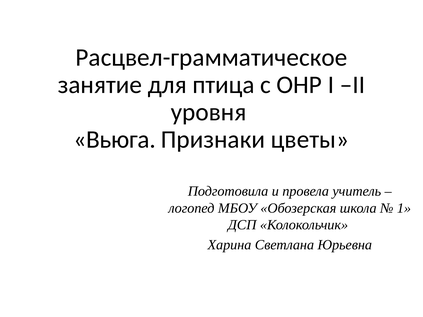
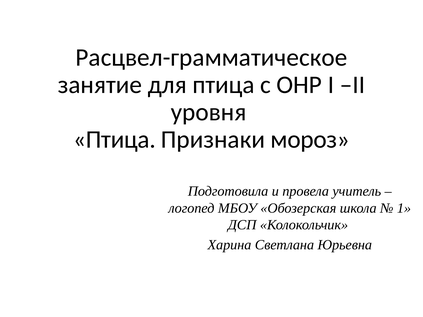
Вьюга: Вьюга -> Птица (115, 140)
цветы: цветы -> мороз (310, 140)
